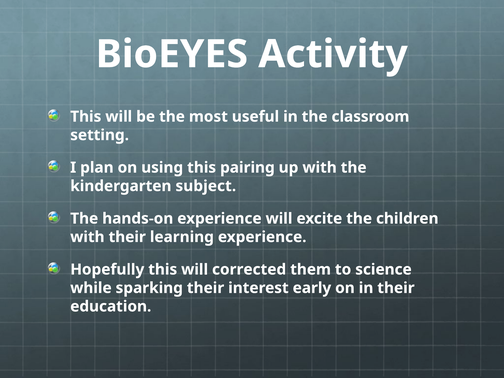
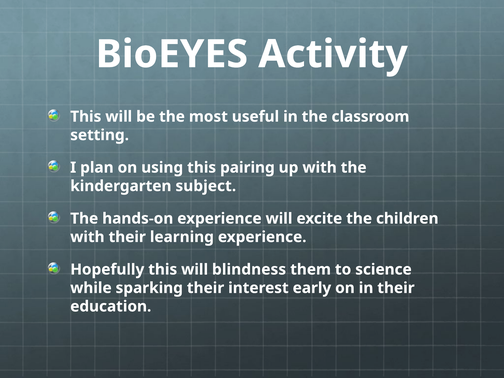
corrected: corrected -> blindness (249, 269)
